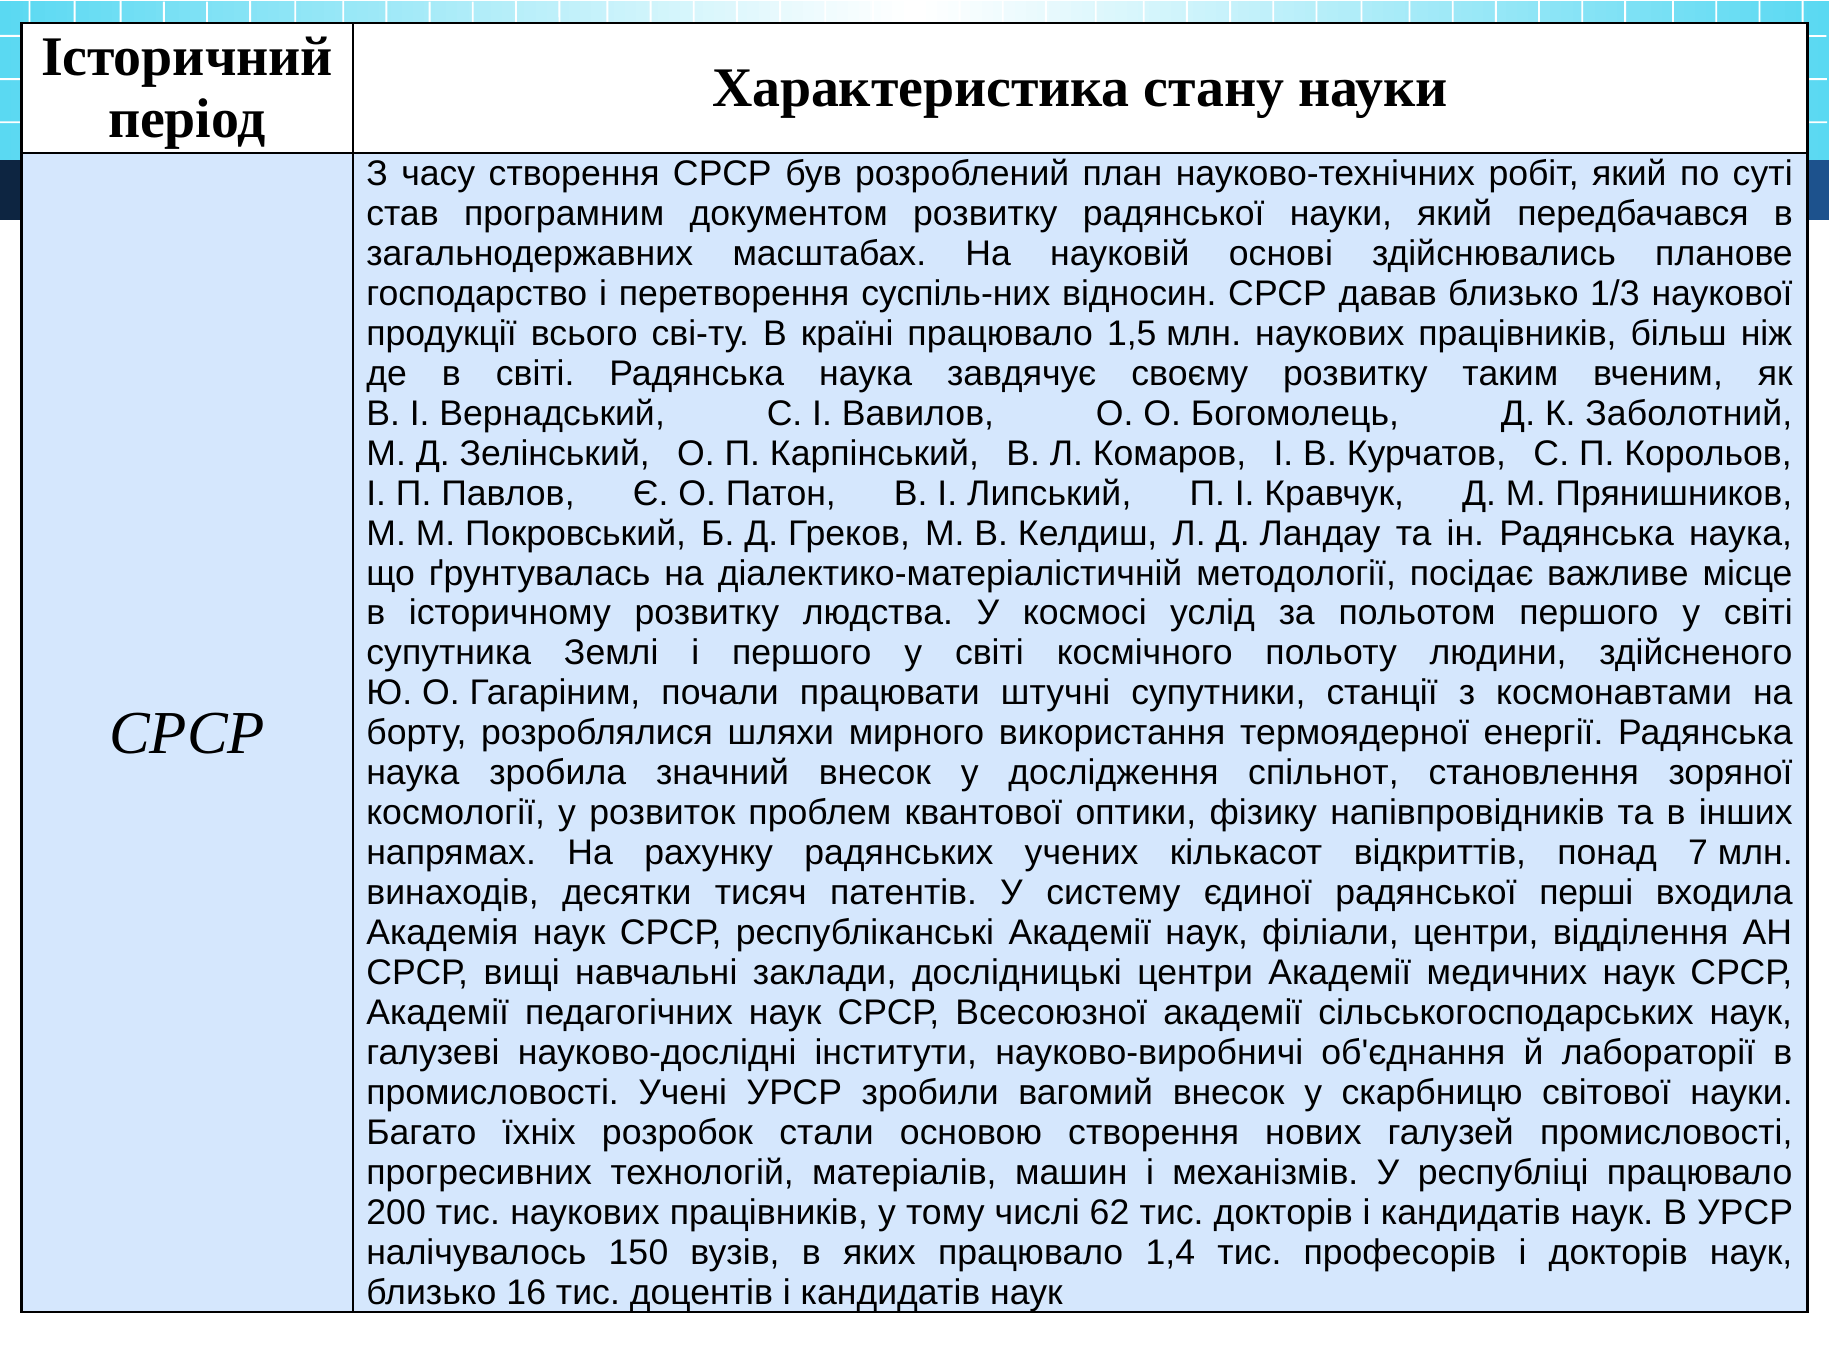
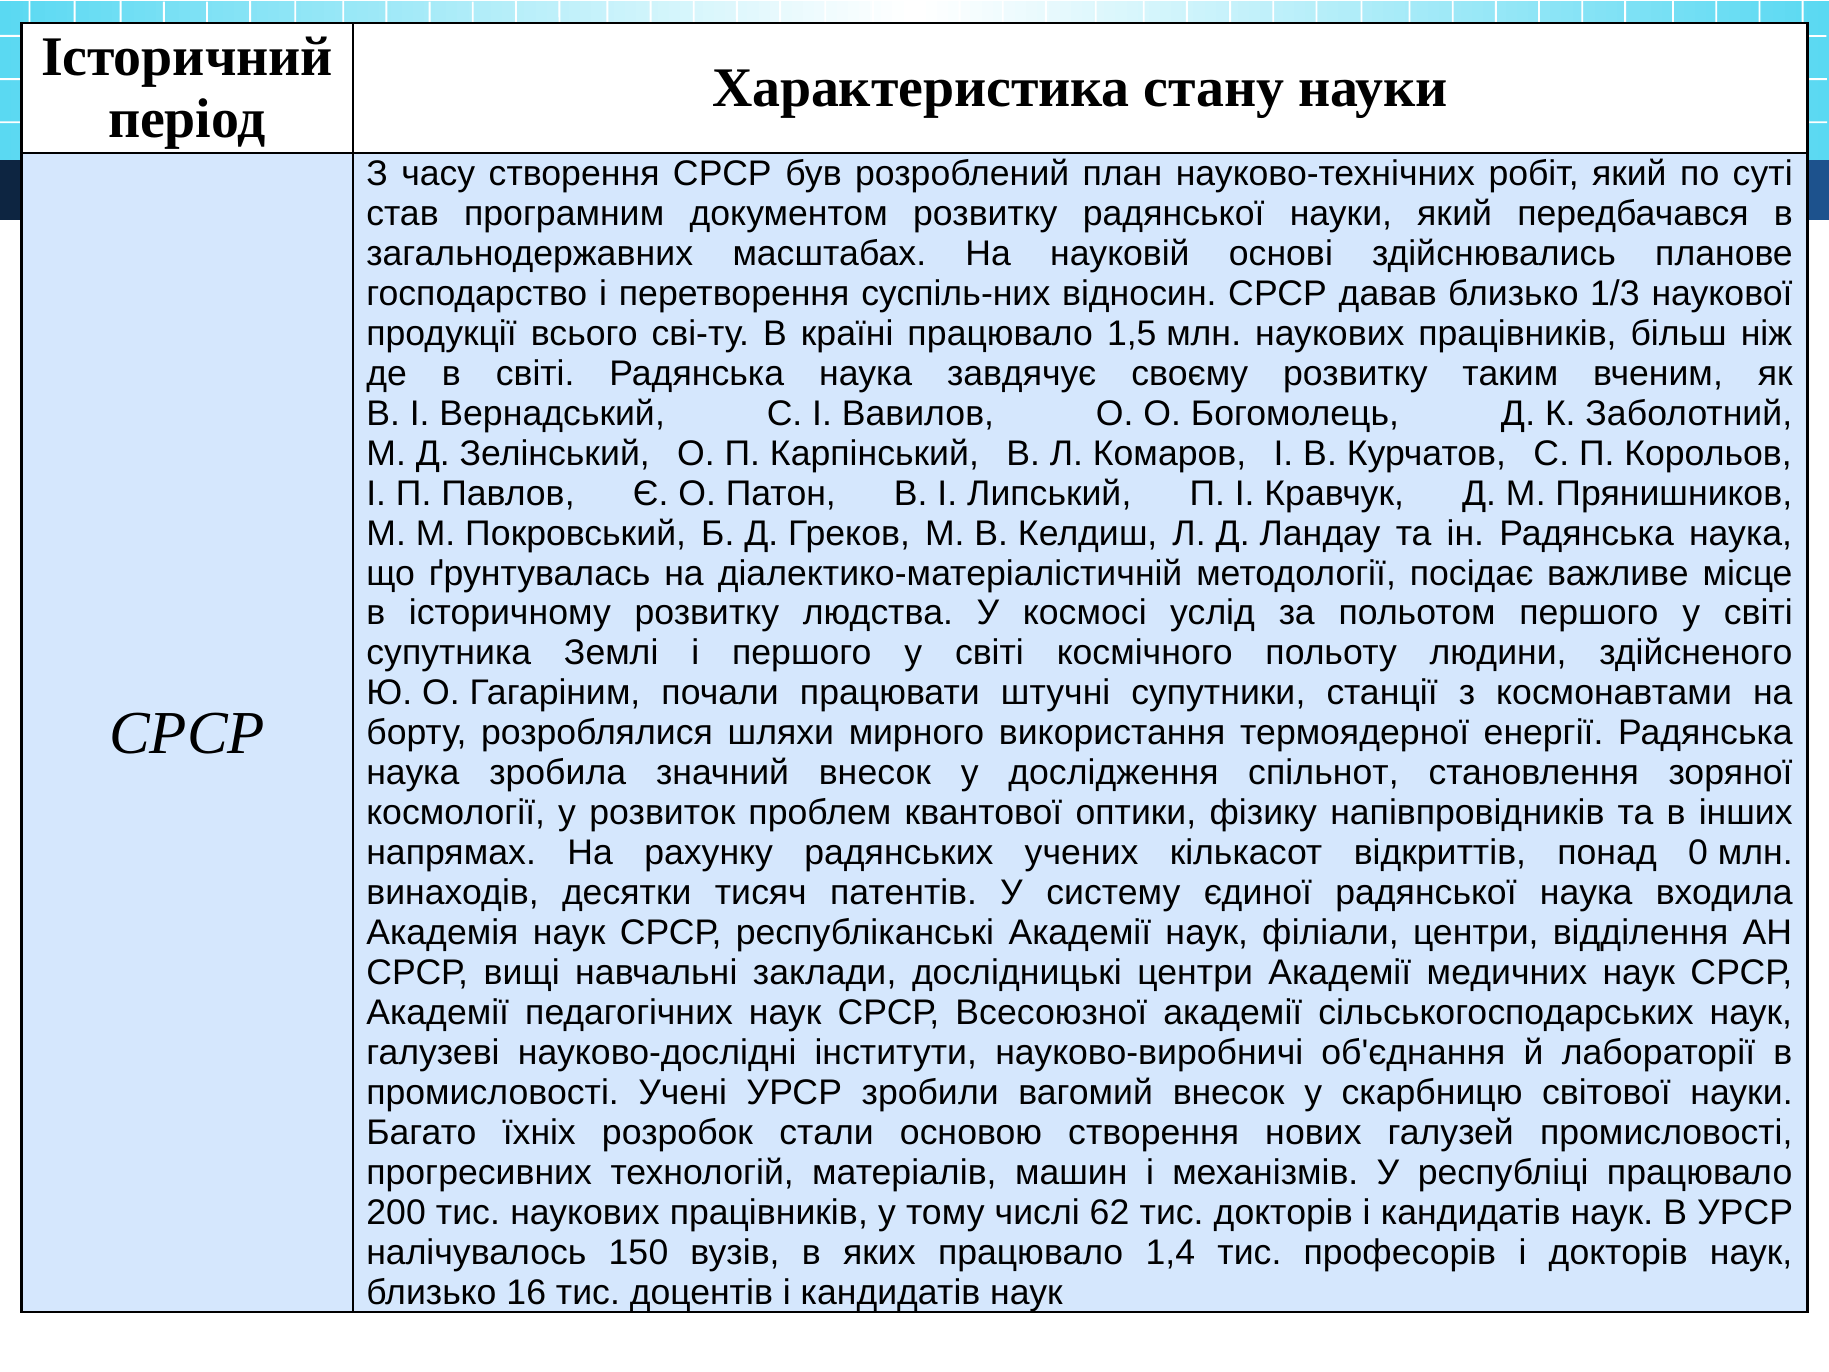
7: 7 -> 0 (1698, 853)
радянської перші: перші -> наука (1586, 893)
